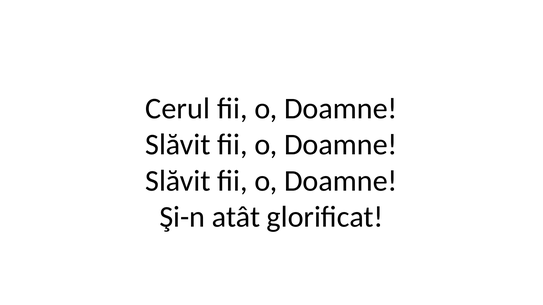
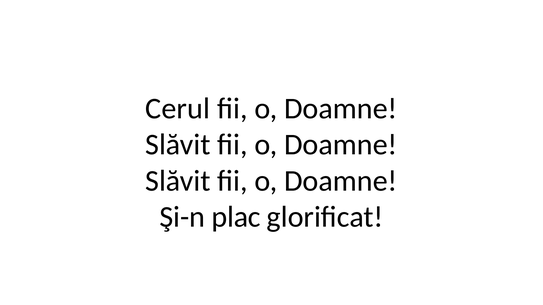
atât: atât -> plac (236, 217)
